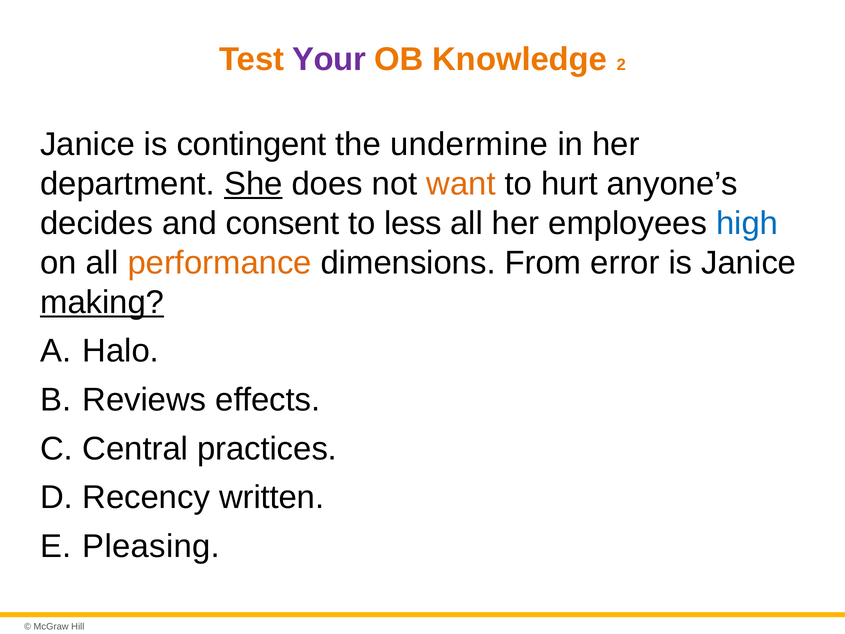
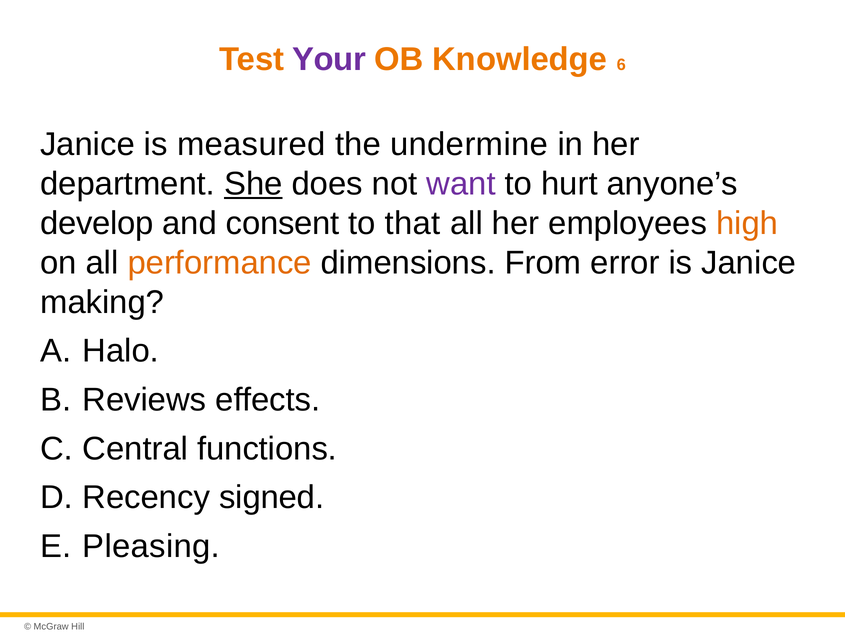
2: 2 -> 6 (621, 65)
contingent: contingent -> measured (251, 144)
want colour: orange -> purple (461, 184)
decides: decides -> develop (97, 223)
less: less -> that (413, 223)
high colour: blue -> orange (747, 223)
making underline: present -> none (102, 302)
practices: practices -> functions (267, 449)
written: written -> signed (272, 497)
